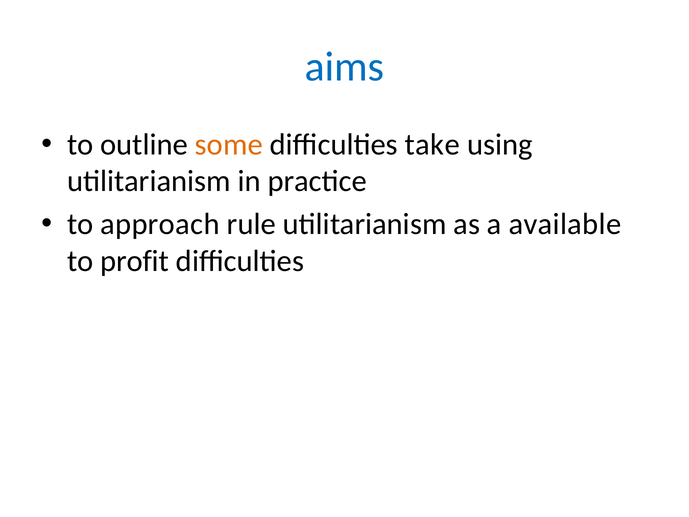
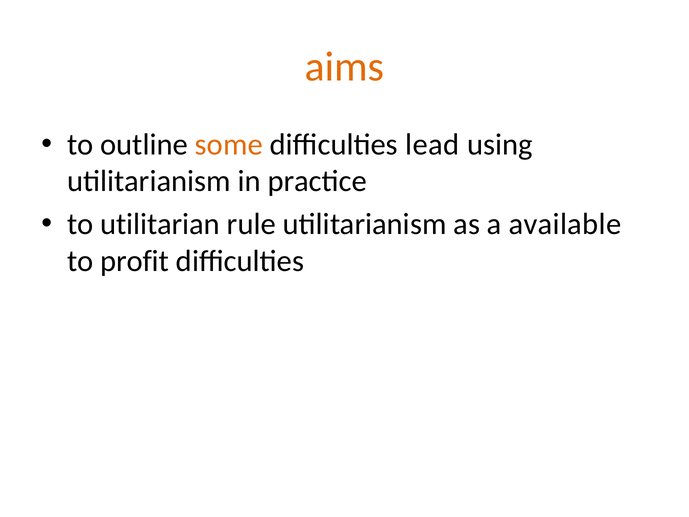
aims colour: blue -> orange (344, 67)
take: take -> lead (432, 145)
approach: approach -> utilitarian (160, 224)
